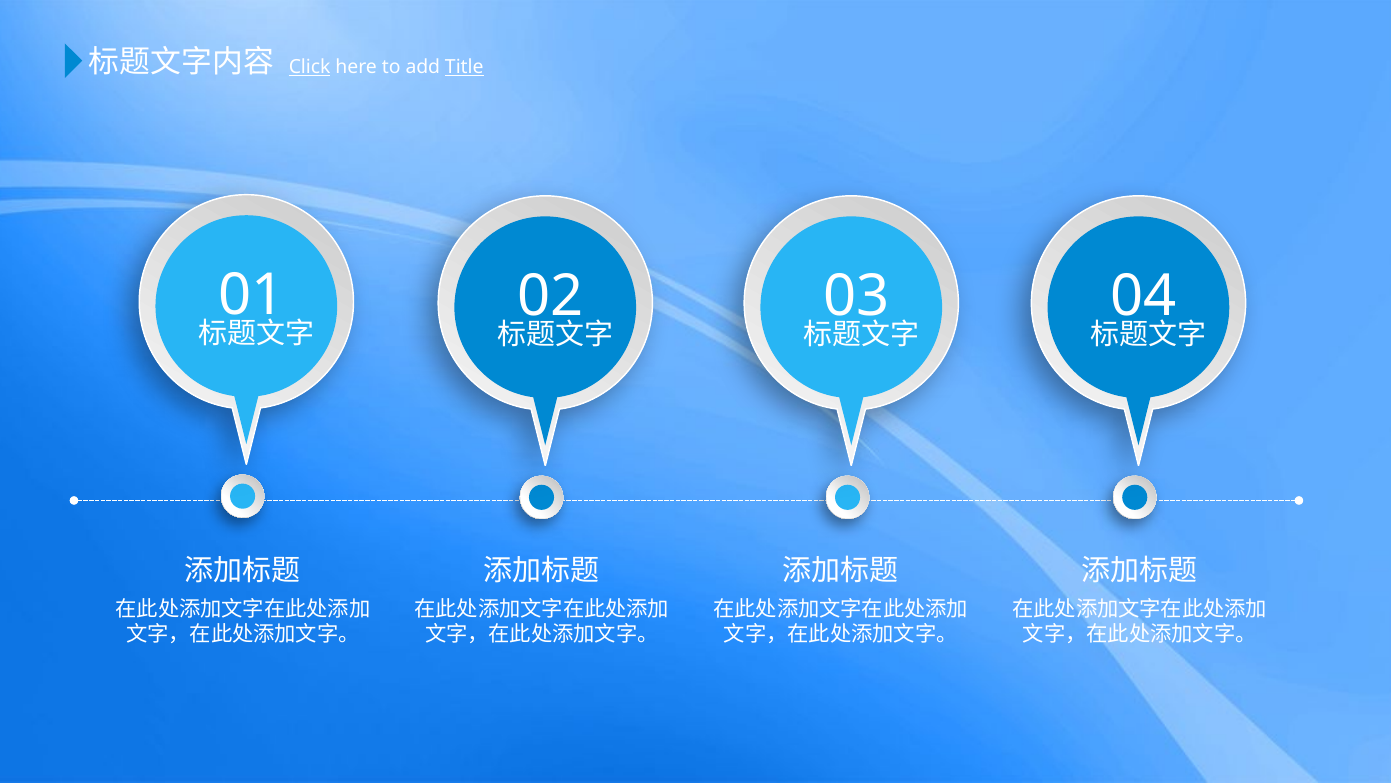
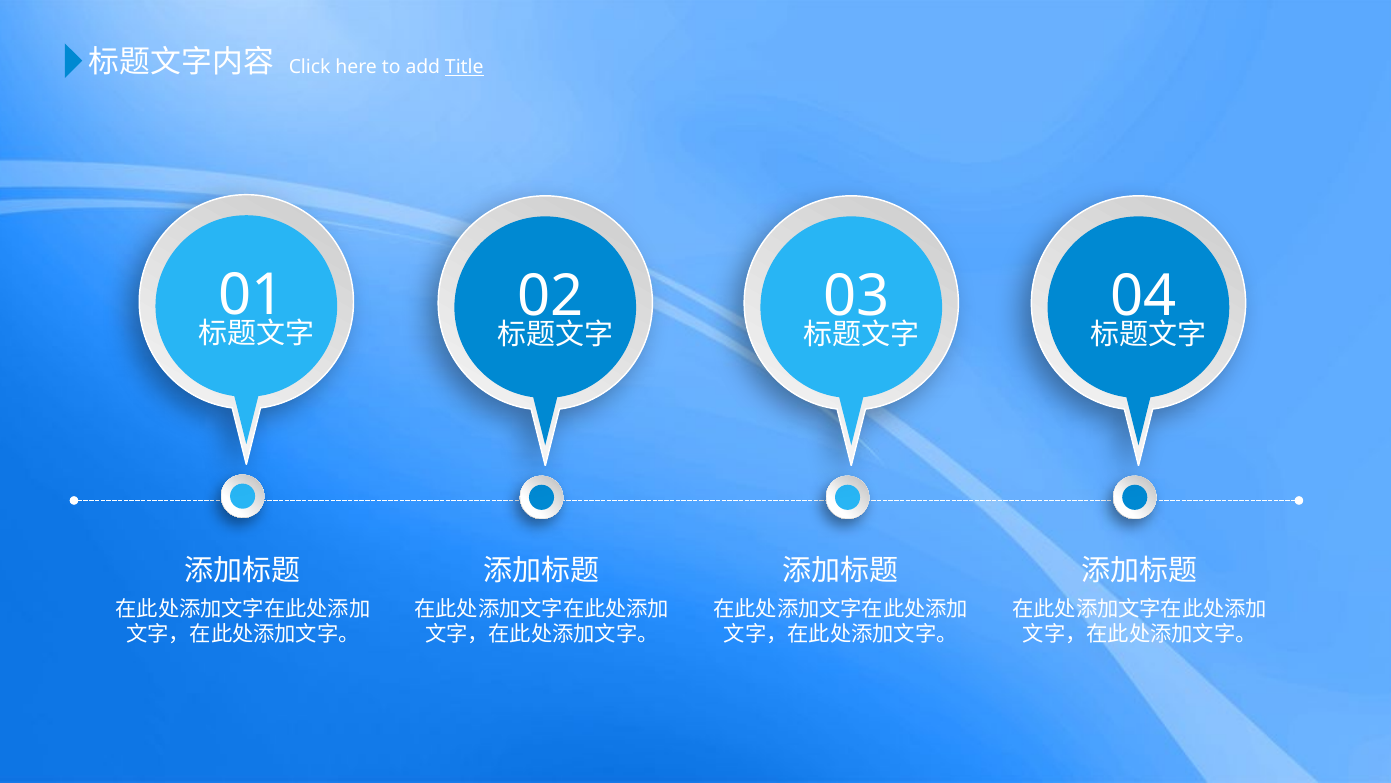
Click underline: present -> none (310, 67)
